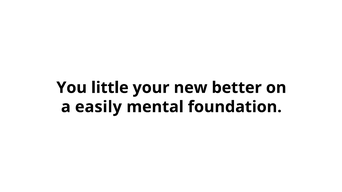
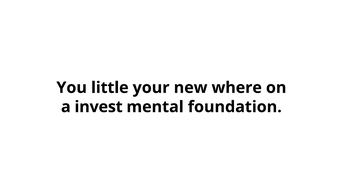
better: better -> where (237, 88)
easily: easily -> invest (99, 107)
